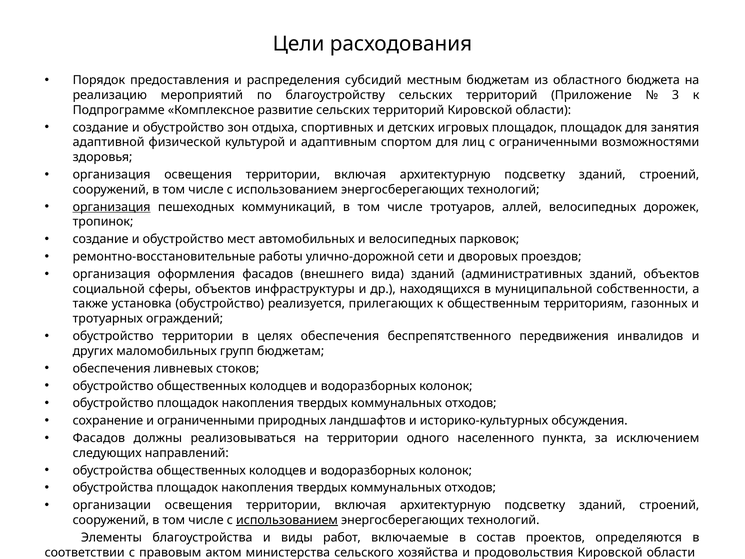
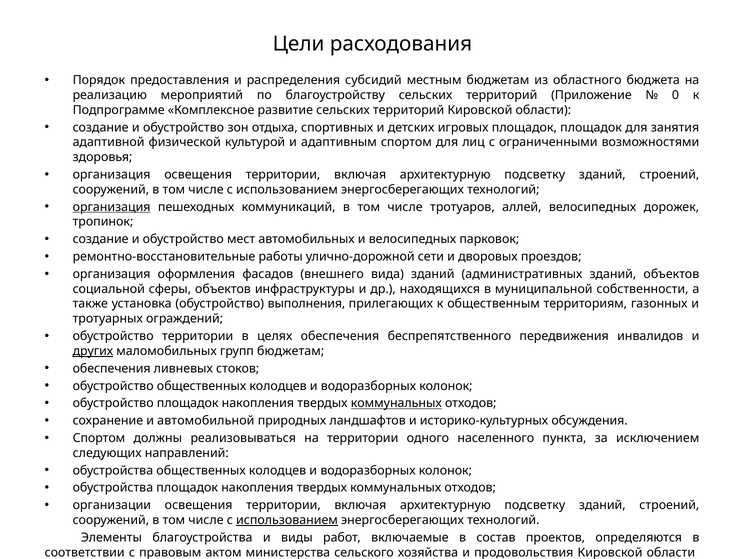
3: 3 -> 0 (676, 95)
реализуется: реализуется -> выполнения (306, 304)
других underline: none -> present (93, 351)
коммунальных underline: none -> present (396, 403)
и ограниченными: ограниченными -> автомобильной (206, 421)
Фасадов: Фасадов -> Спортом (99, 438)
